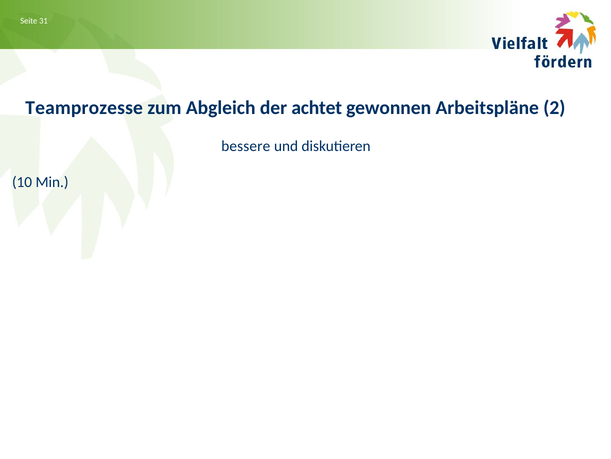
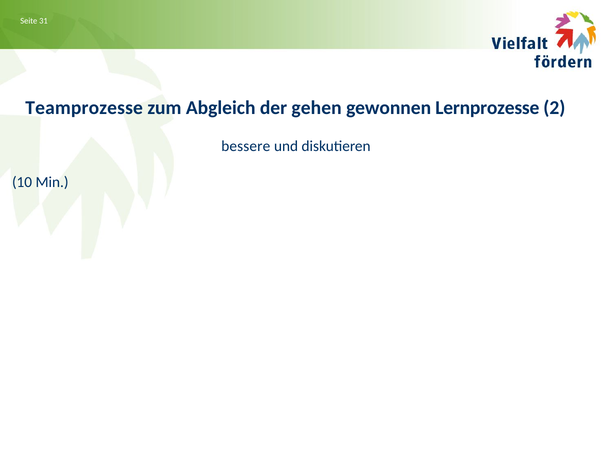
achtet: achtet -> gehen (317, 107)
Arbeitspläne: Arbeitspläne -> Lernprozesse (487, 107)
